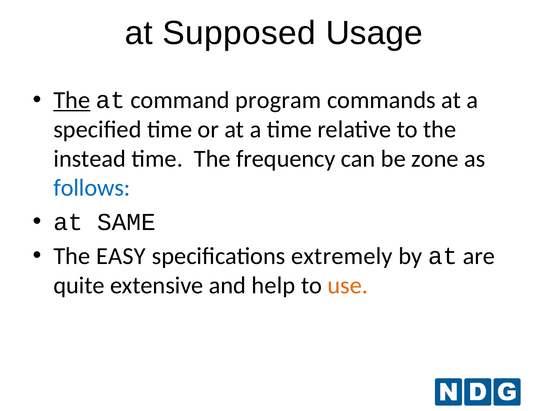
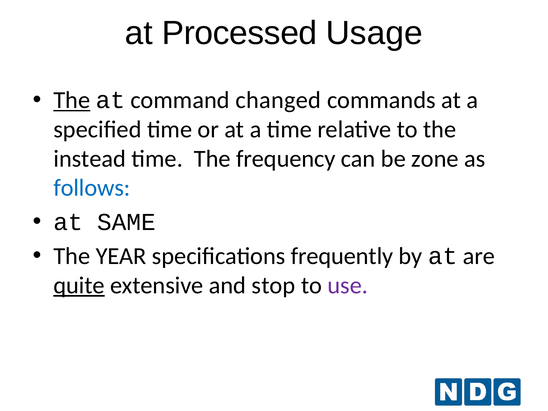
Supposed: Supposed -> Processed (240, 33)
program: program -> changed (278, 100)
EASY: EASY -> YEAR (121, 256)
extremely: extremely -> frequently (342, 256)
quite underline: none -> present (79, 285)
help: help -> stop (274, 285)
use colour: orange -> purple (348, 285)
